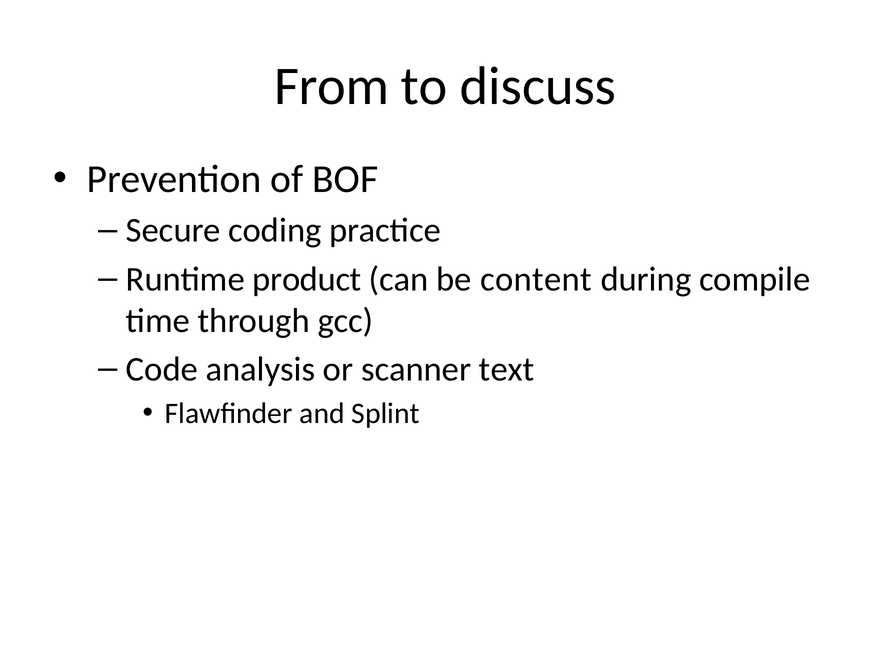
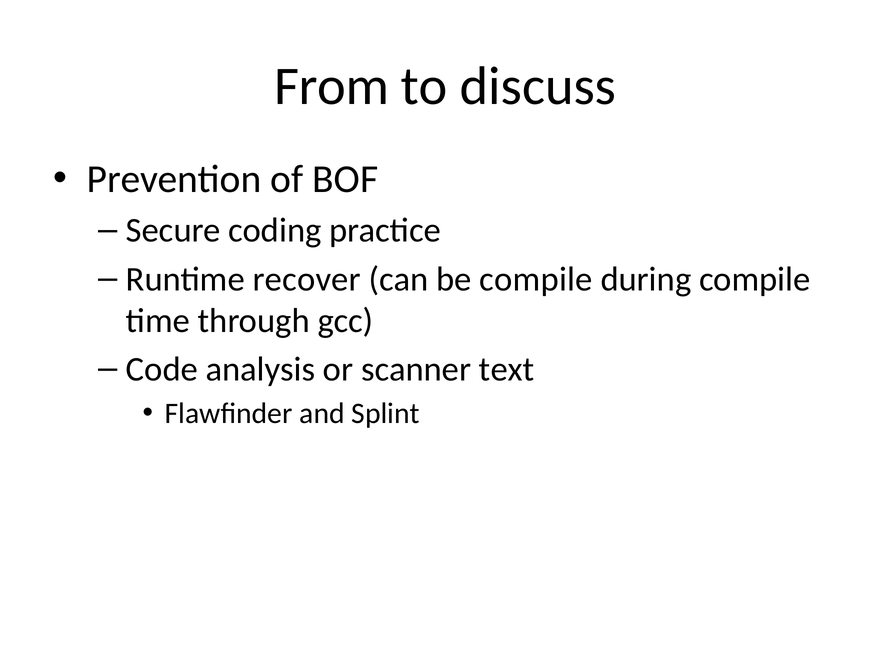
product: product -> recover (307, 279)
be content: content -> compile (536, 279)
